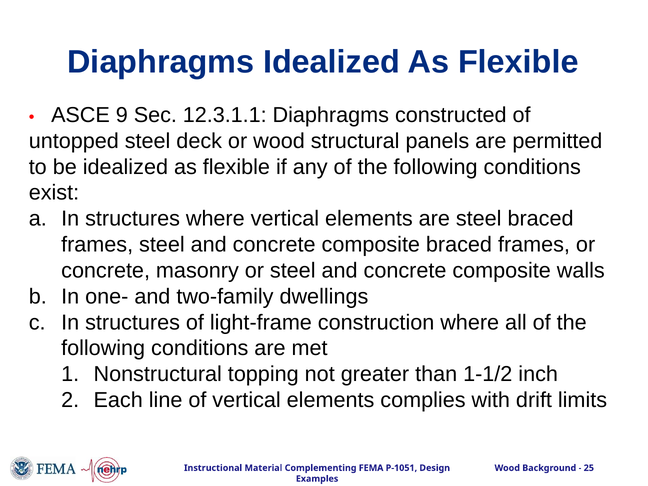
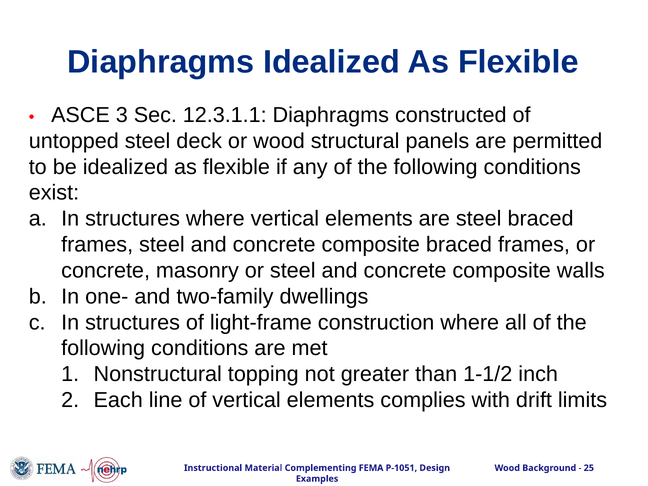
9: 9 -> 3 (122, 115)
